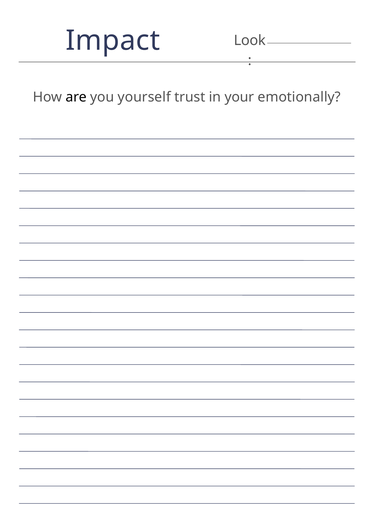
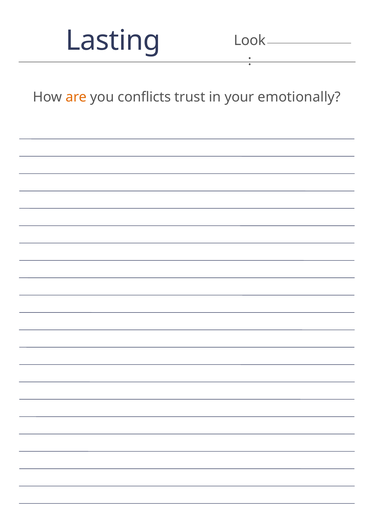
Impact: Impact -> Lasting (113, 41)
are colour: black -> orange (76, 97)
yourself: yourself -> conflicts (144, 97)
